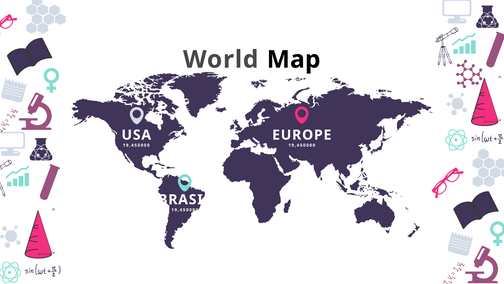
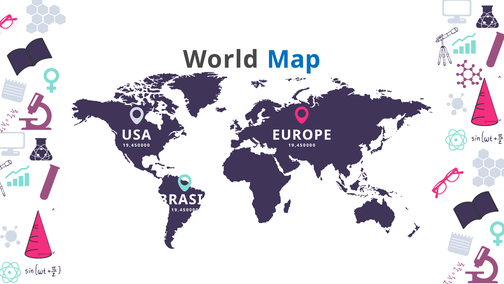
Map colour: black -> blue (294, 59)
